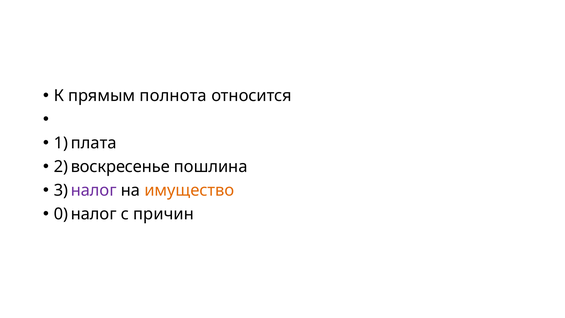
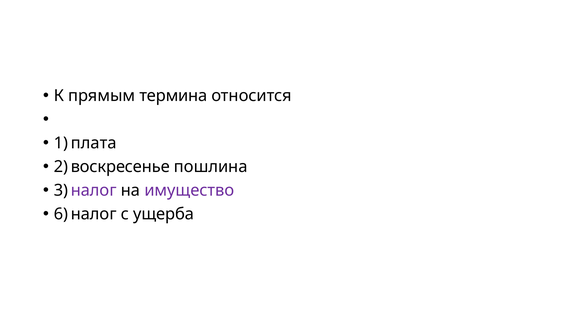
полнота: полнота -> термина (173, 96)
имущество colour: orange -> purple (189, 190)
0: 0 -> 6 (61, 214)
причин: причин -> ущерба (164, 214)
